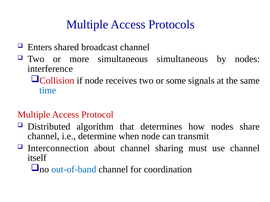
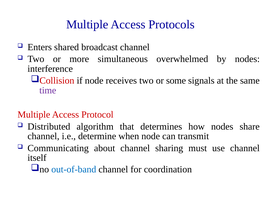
simultaneous simultaneous: simultaneous -> overwhelmed (182, 59)
time colour: blue -> purple (48, 91)
Interconnection: Interconnection -> Communicating (58, 149)
